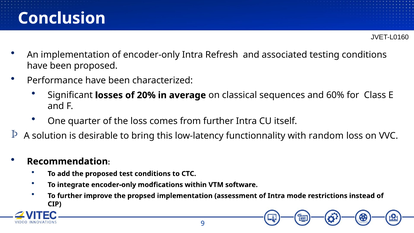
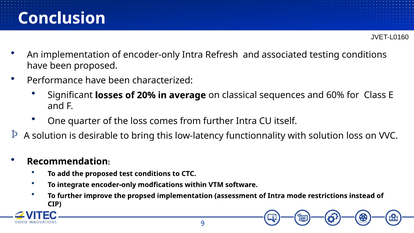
with random: random -> solution (326, 136)
